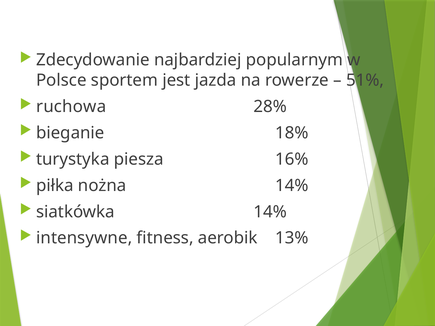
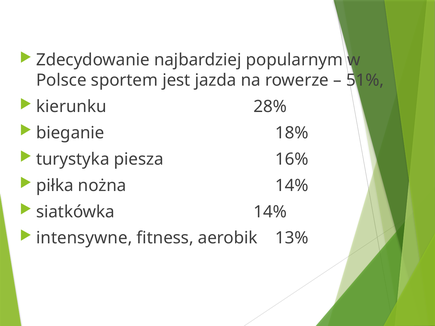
ruchowa: ruchowa -> kierunku (71, 107)
